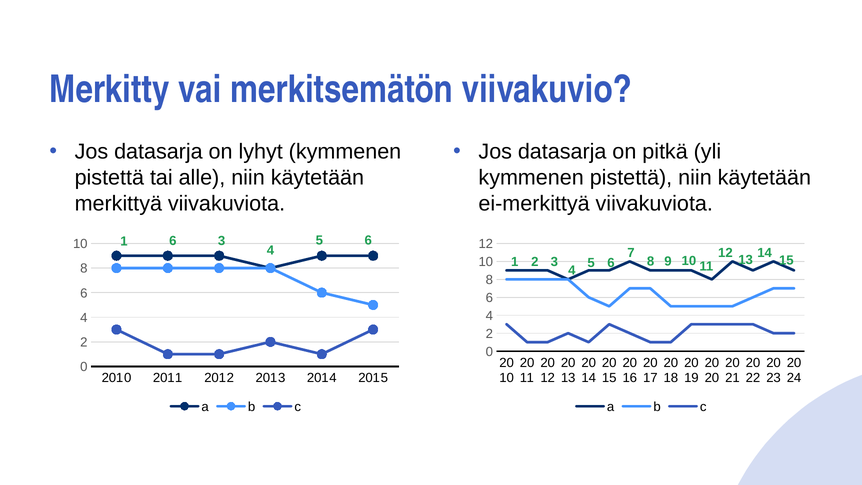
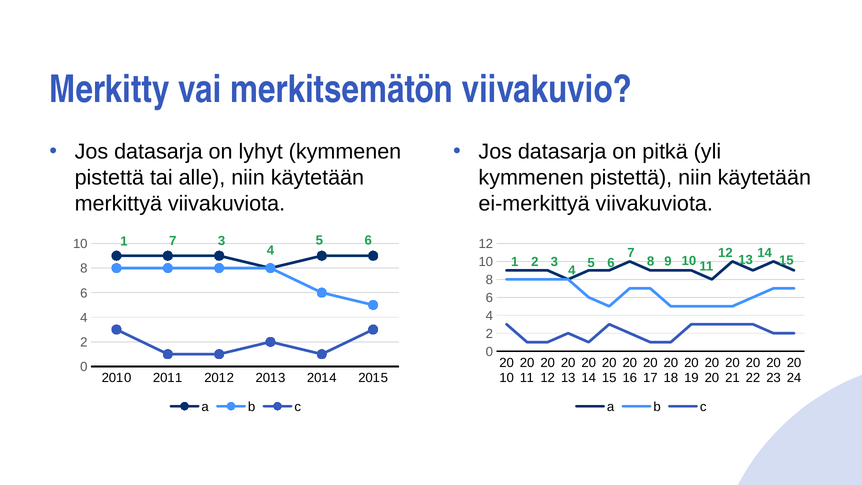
1 6: 6 -> 7 (173, 241)
